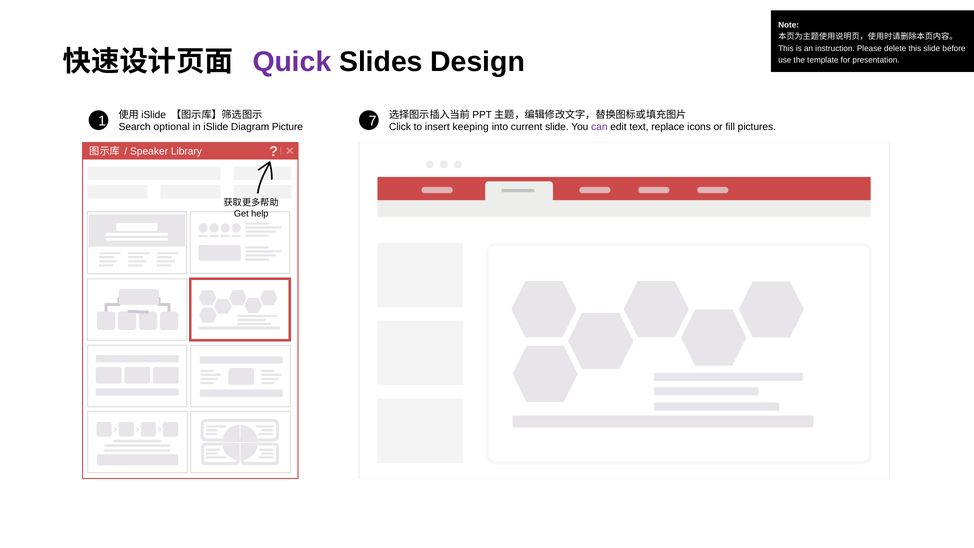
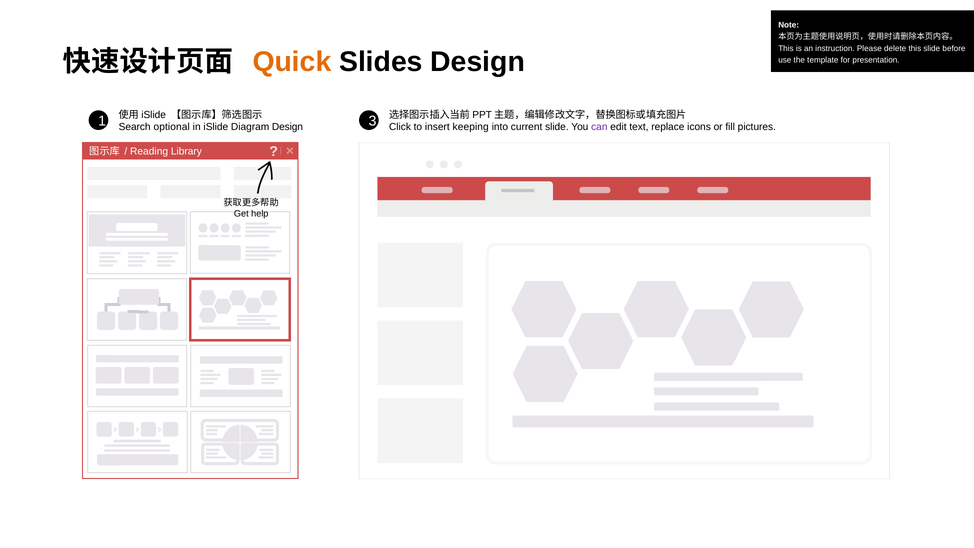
Quick colour: purple -> orange (292, 62)
7: 7 -> 3 (373, 121)
Diagram Picture: Picture -> Design (287, 127)
Speaker: Speaker -> Reading (149, 151)
